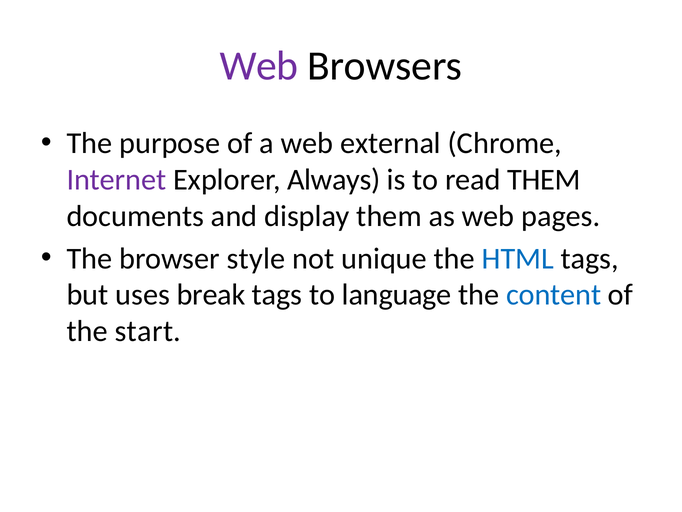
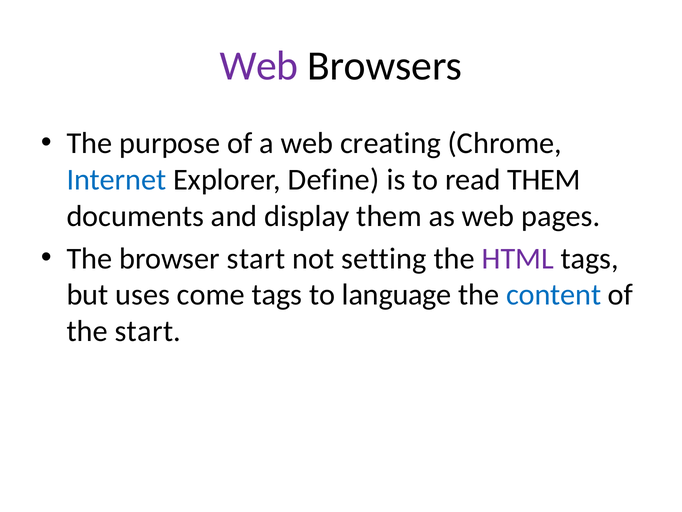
external: external -> creating (390, 143)
Internet colour: purple -> blue (116, 179)
Always: Always -> Define (334, 179)
browser style: style -> start (256, 258)
unique: unique -> setting (384, 258)
HTML colour: blue -> purple (518, 258)
break: break -> come (211, 295)
